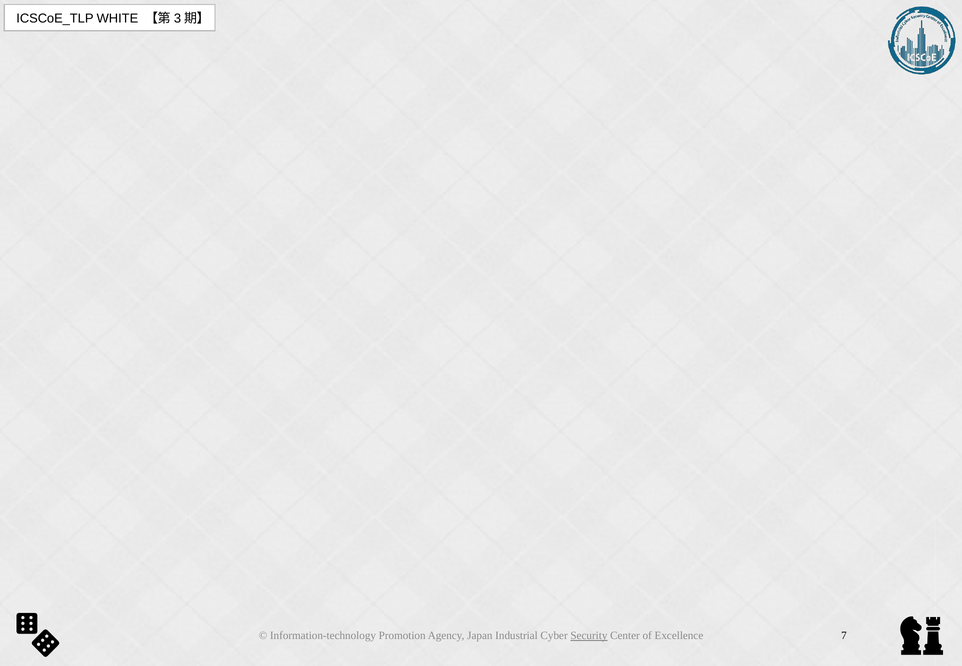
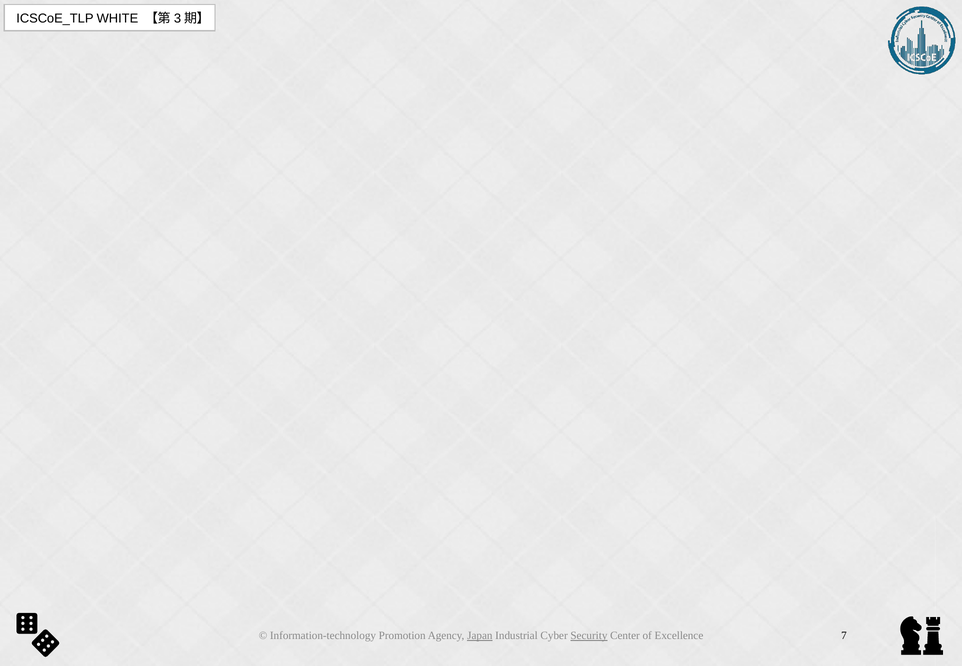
Japan underline: none -> present (480, 636)
